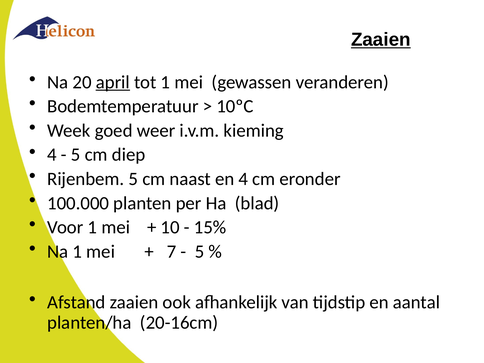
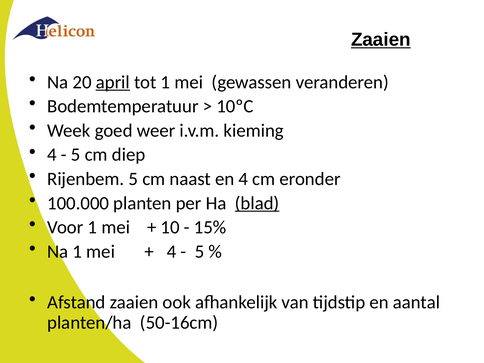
blad underline: none -> present (257, 203)
7: 7 -> 4 (172, 252)
20-16cm: 20-16cm -> 50-16cm (179, 323)
